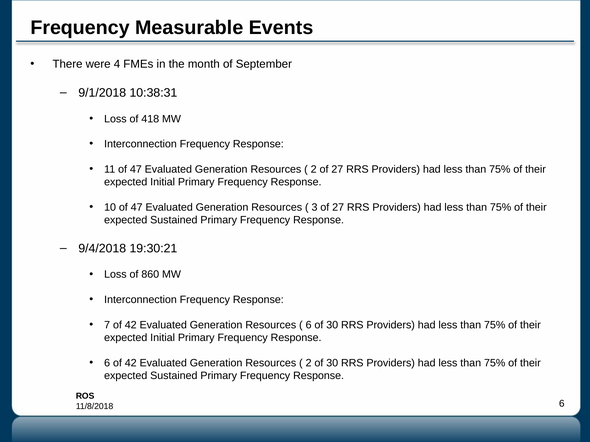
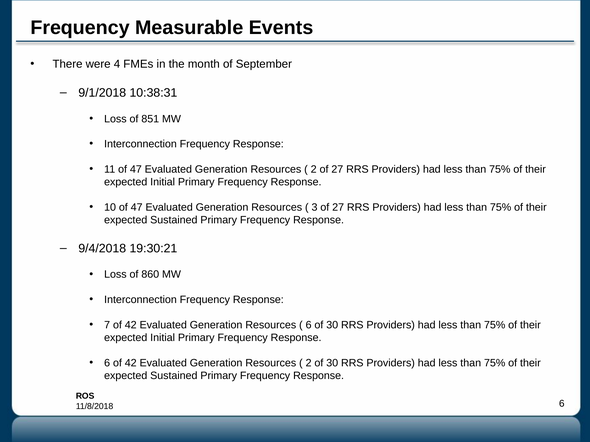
418: 418 -> 851 (150, 119)
